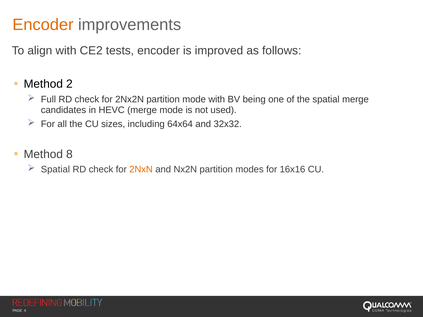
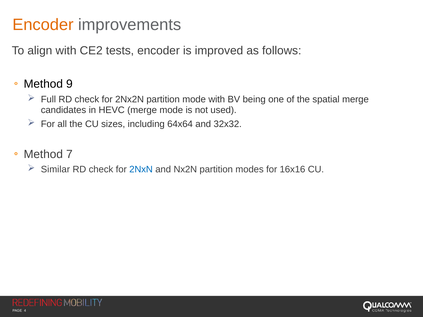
2: 2 -> 9 (69, 84)
8: 8 -> 7 (69, 154)
Spatial: Spatial -> Similar (55, 170)
2NxN colour: orange -> blue (141, 170)
